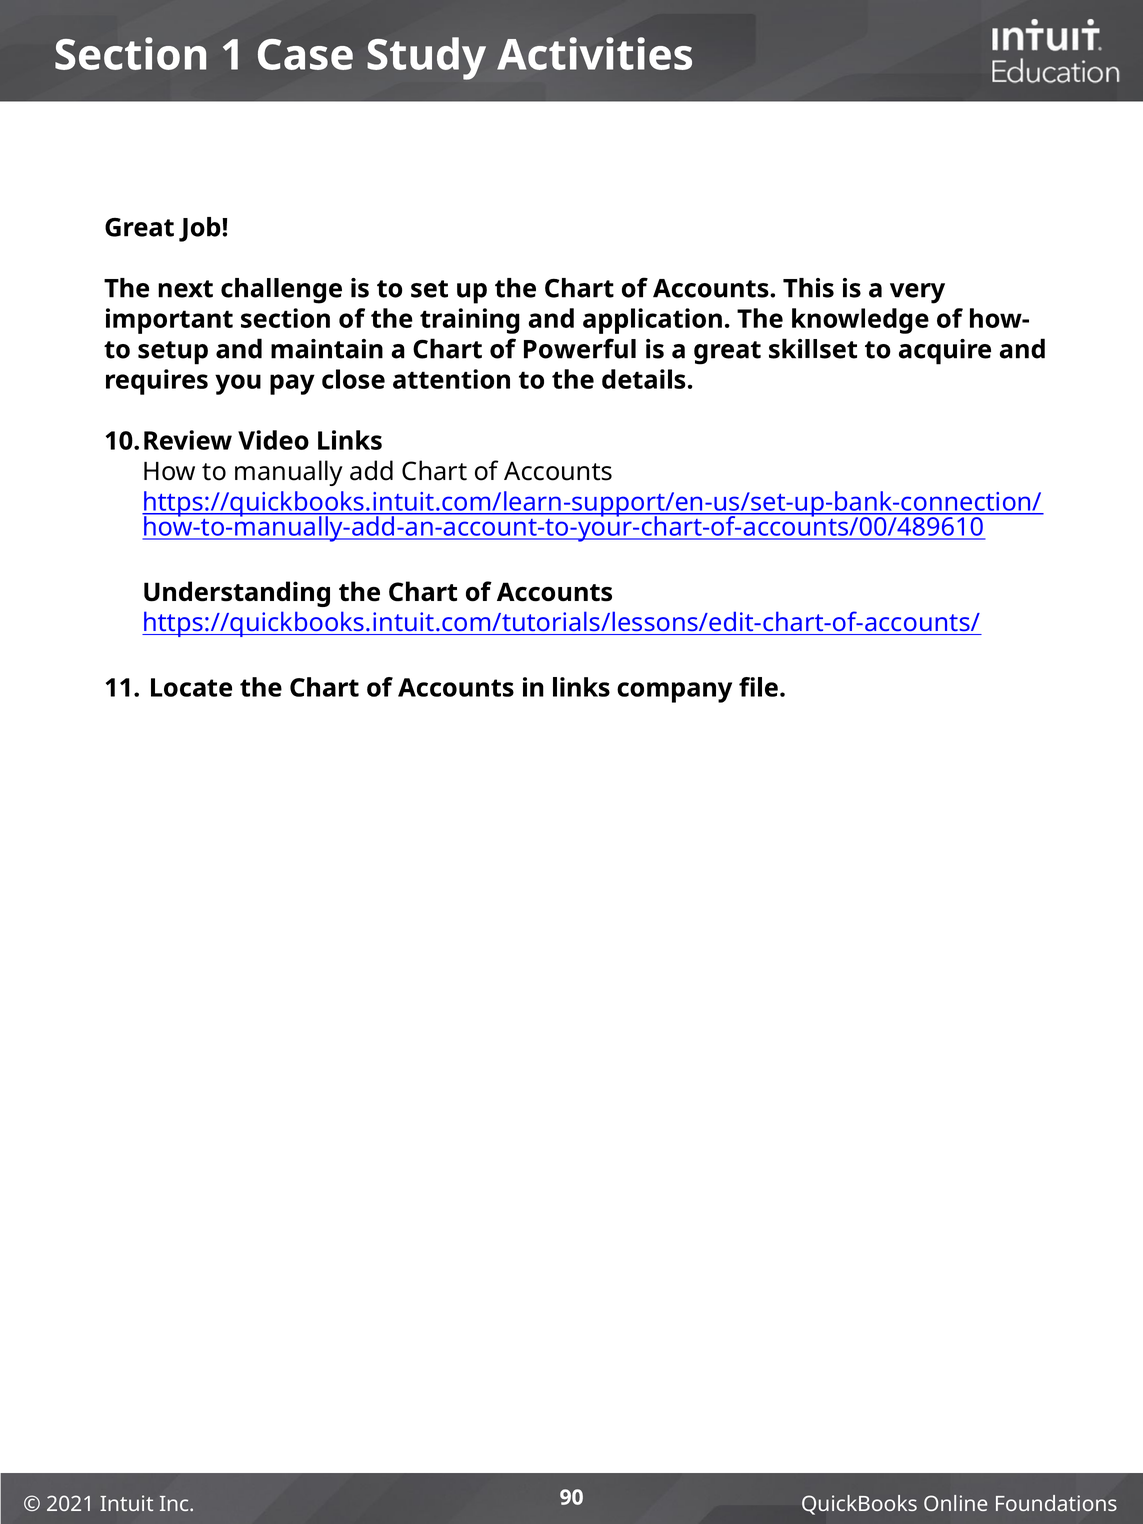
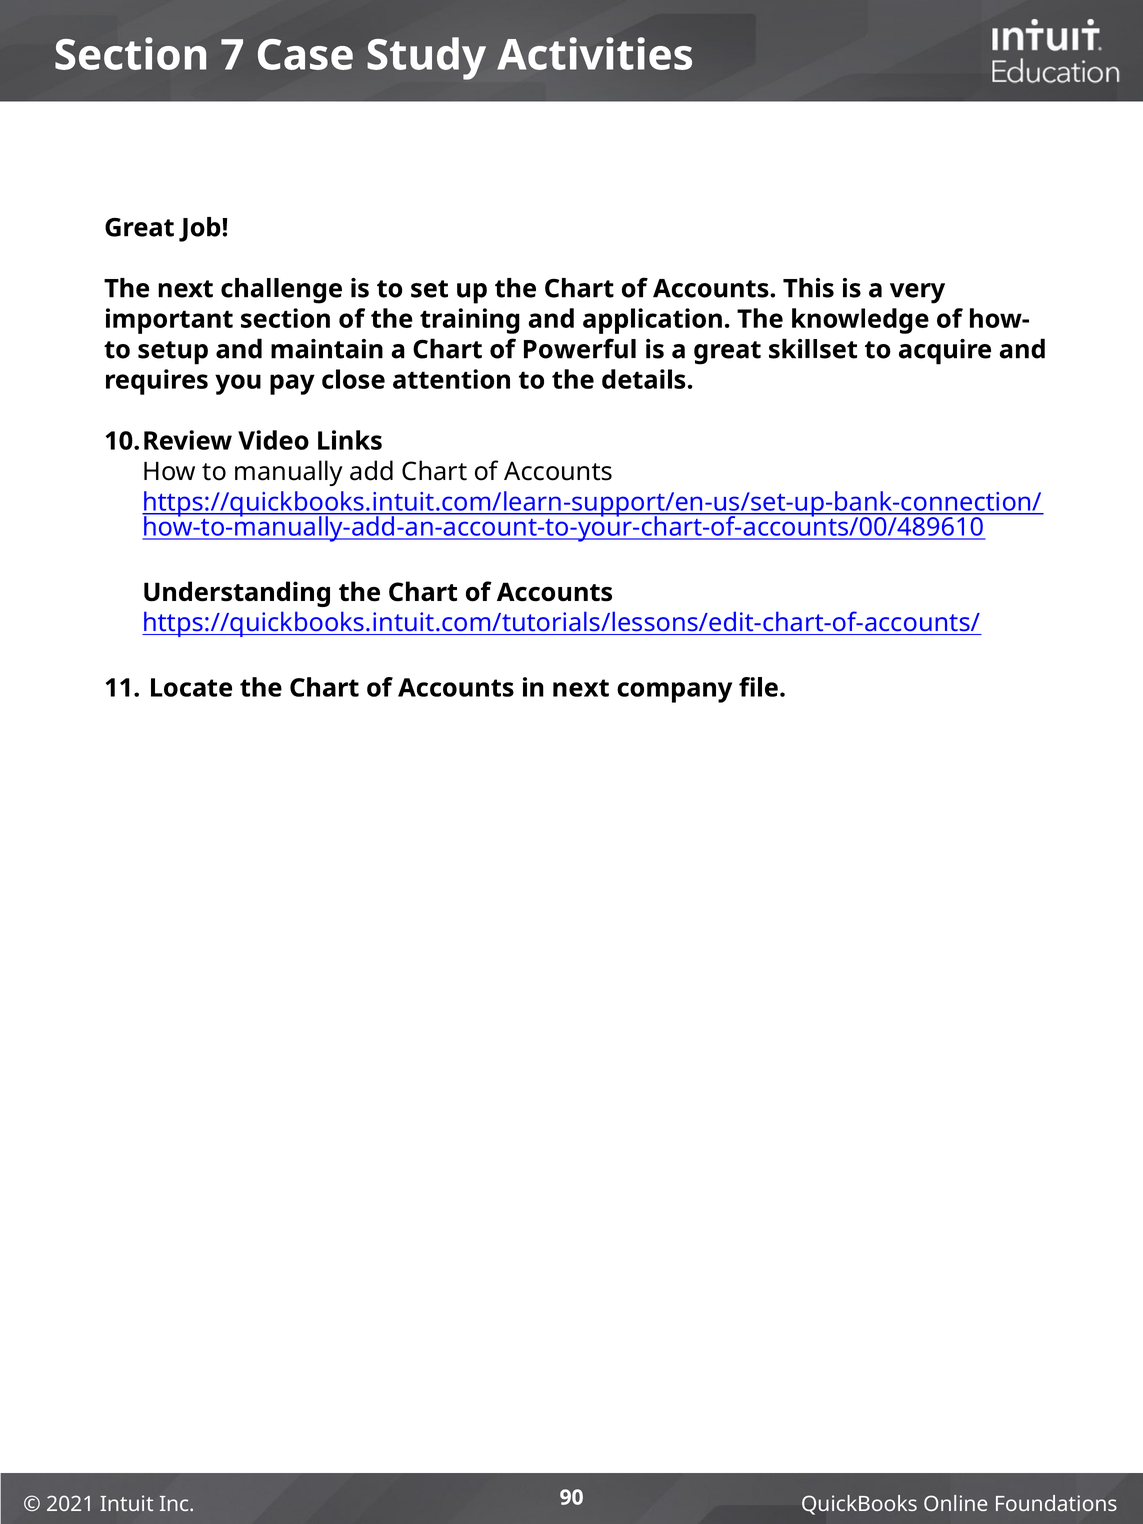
1: 1 -> 7 (232, 56)
in links: links -> next (581, 688)
